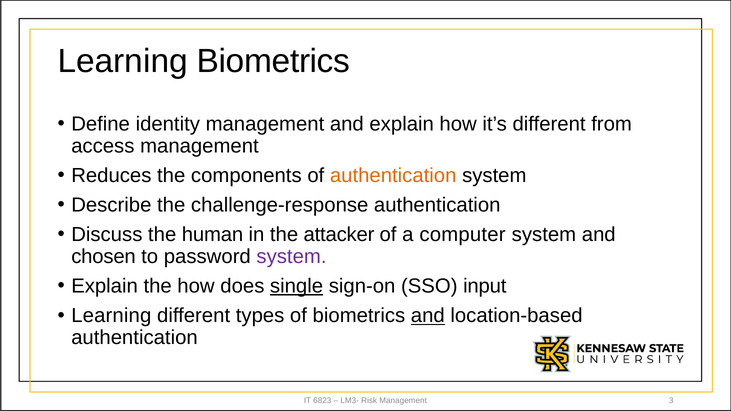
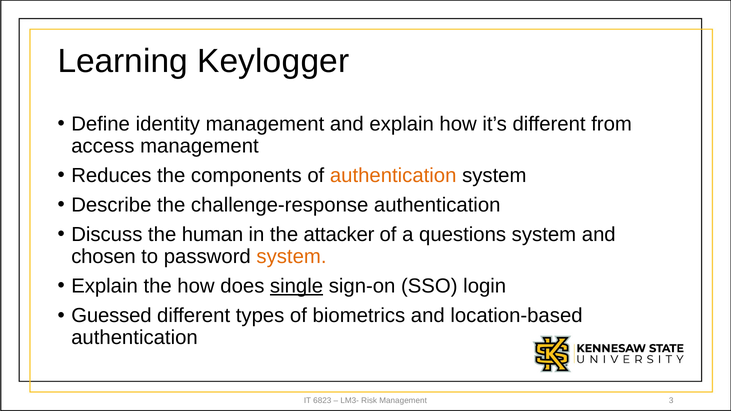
Learning Biometrics: Biometrics -> Keylogger (273, 61)
computer: computer -> questions (463, 235)
system colour: purple -> orange (291, 257)
input: input -> login (485, 286)
Learning: Learning -> Guessed (111, 316)
and underline: present -> none (428, 316)
